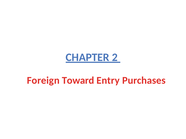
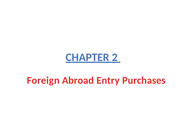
Toward: Toward -> Abroad (78, 81)
